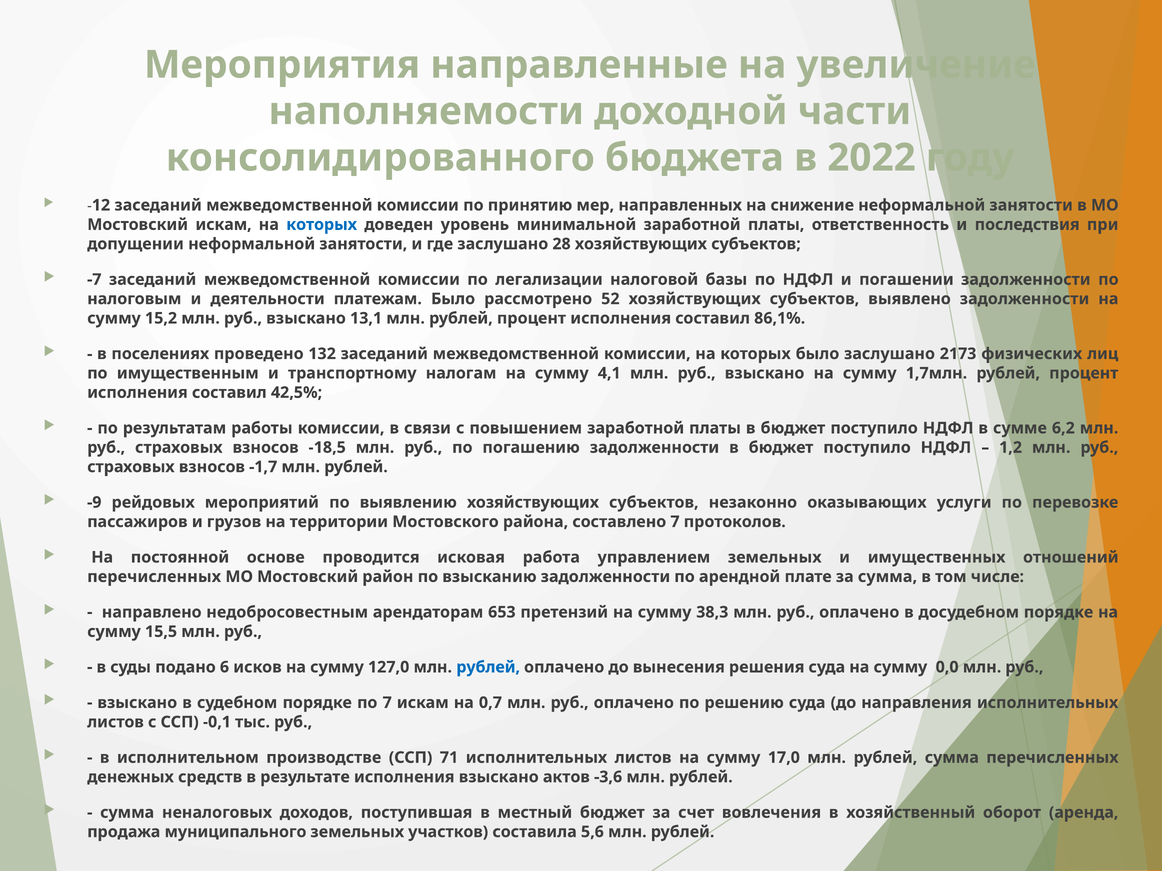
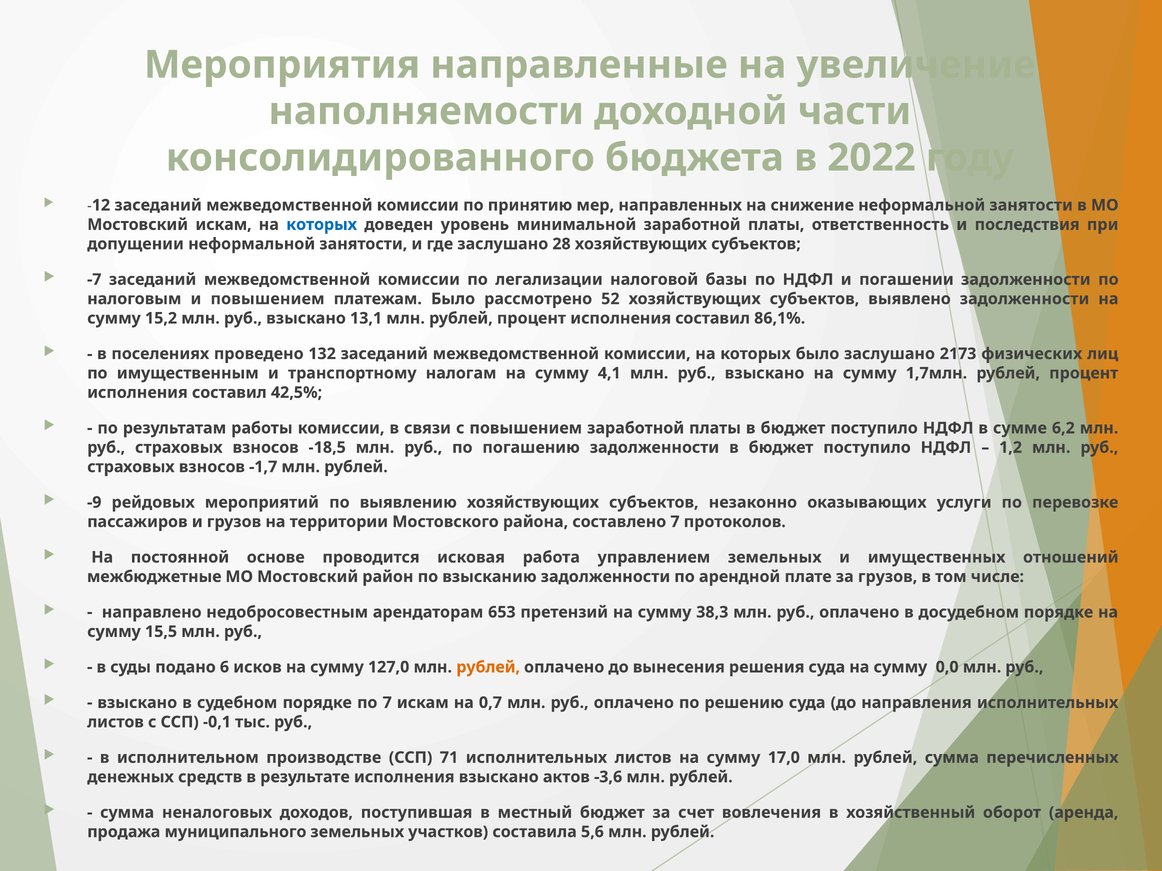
и деятельности: деятельности -> повышением (268, 299)
перечисленных: перечисленных -> межбюджетные (154, 577)
за сумма: сумма -> грузов (888, 577)
рублей colour: blue -> orange (488, 667)
